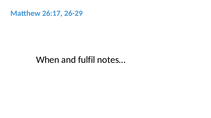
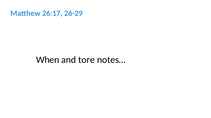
fulfil: fulfil -> tore (87, 60)
